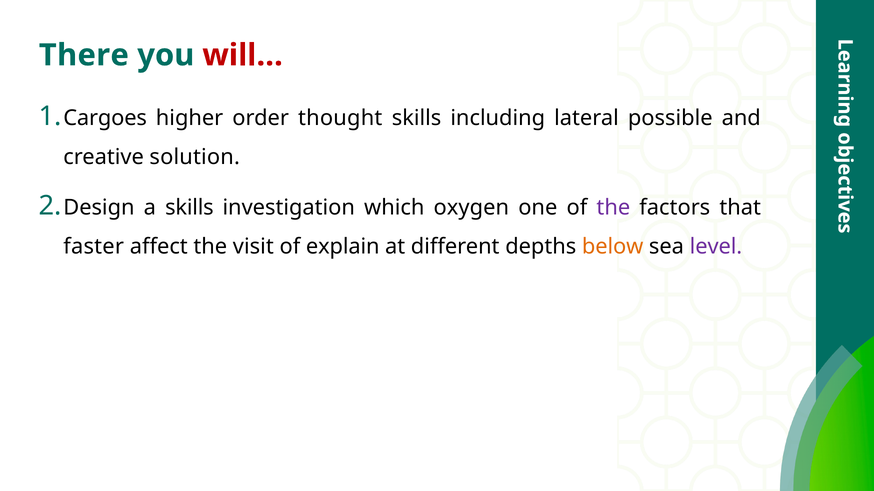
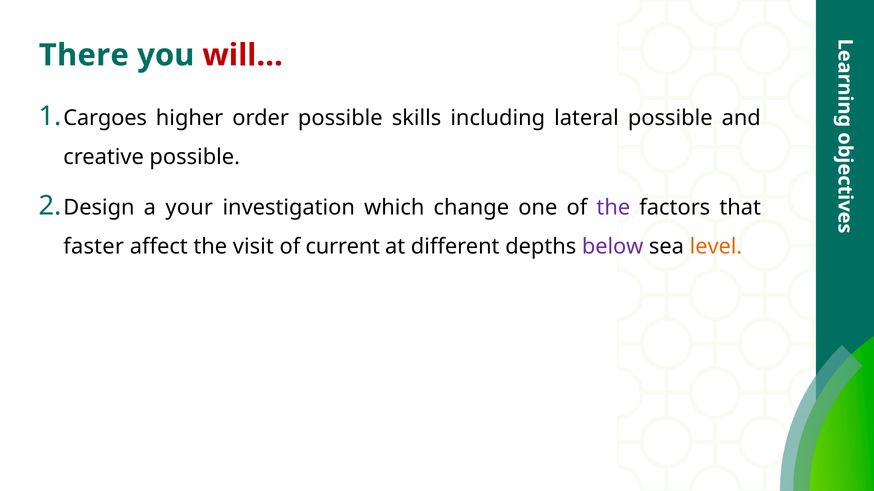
order thought: thought -> possible (340, 118)
creative solution: solution -> possible (195, 157)
a skills: skills -> your (189, 208)
oxygen: oxygen -> change (471, 208)
explain: explain -> current (343, 247)
below colour: orange -> purple (613, 247)
level colour: purple -> orange (716, 247)
